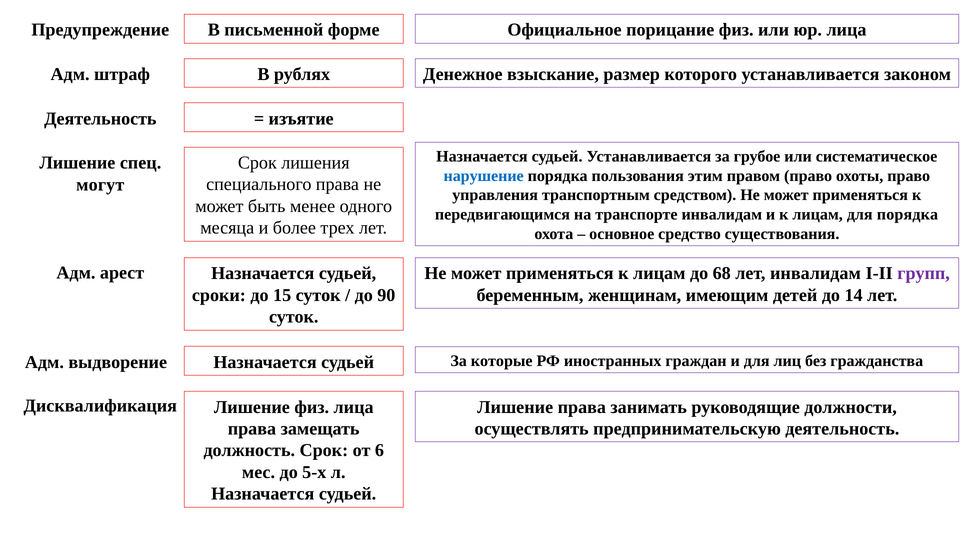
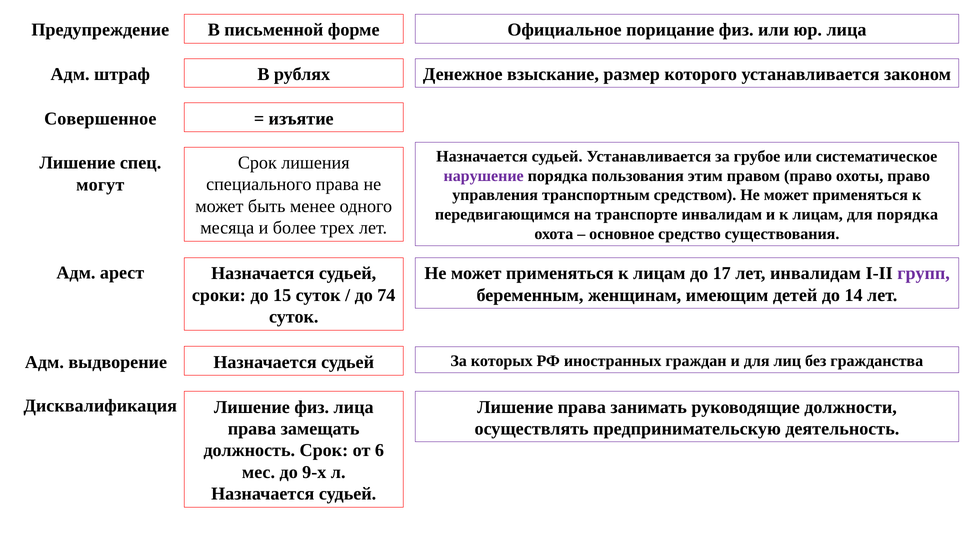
Деятельность: Деятельность -> Совершенное (100, 119)
нарушение colour: blue -> purple (484, 176)
68: 68 -> 17 (722, 273)
90: 90 -> 74 (386, 295)
которые: которые -> которых (502, 361)
5-х: 5-х -> 9-х (314, 472)
